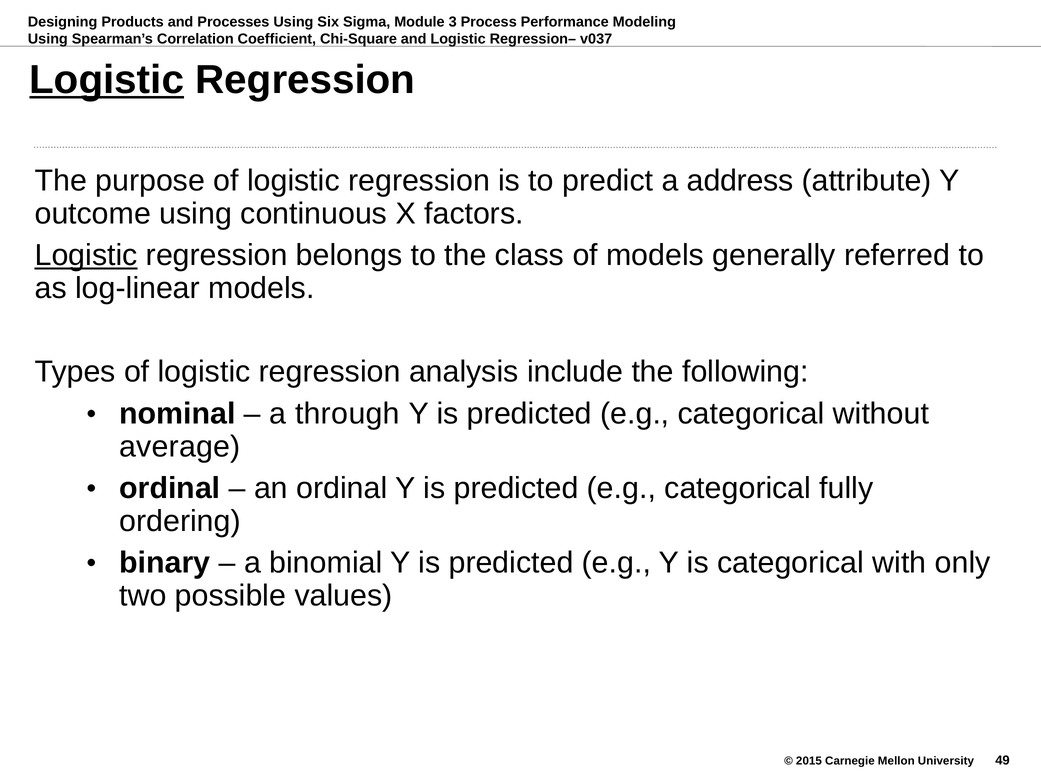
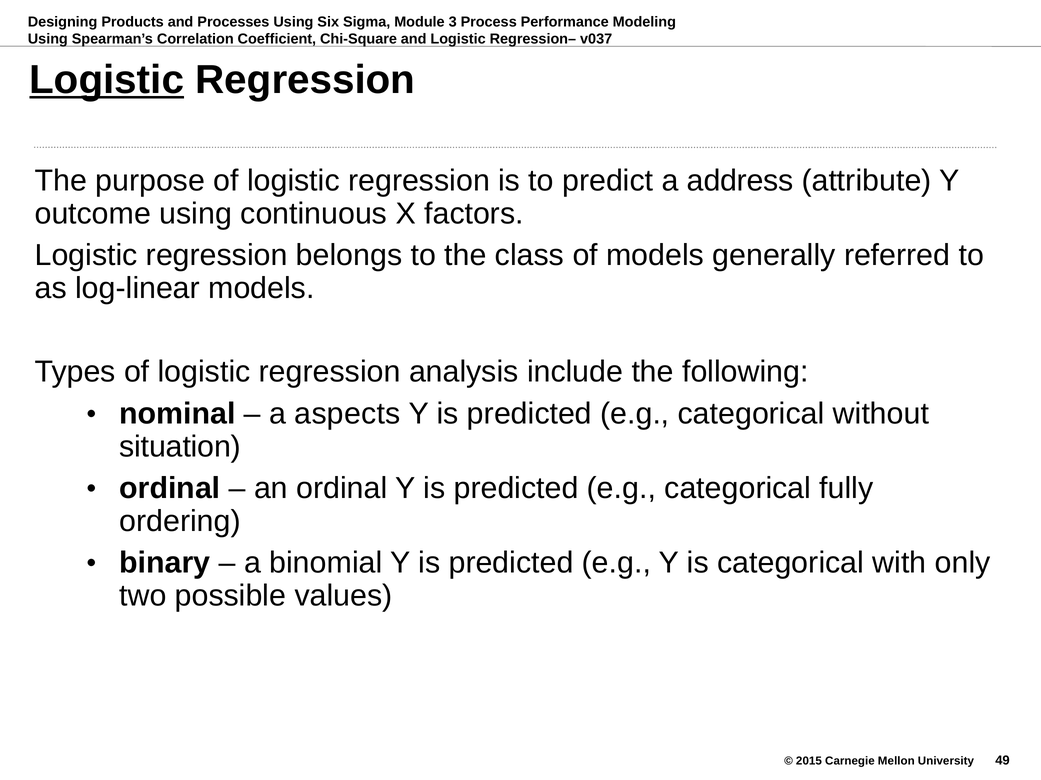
Logistic underline: present -> none (86, 256)
through: through -> aspects (347, 414)
average: average -> situation (180, 447)
